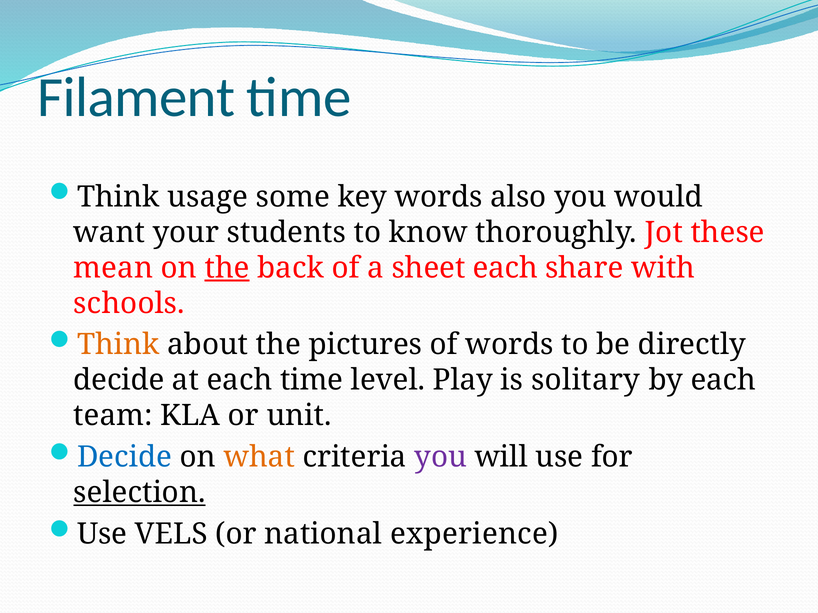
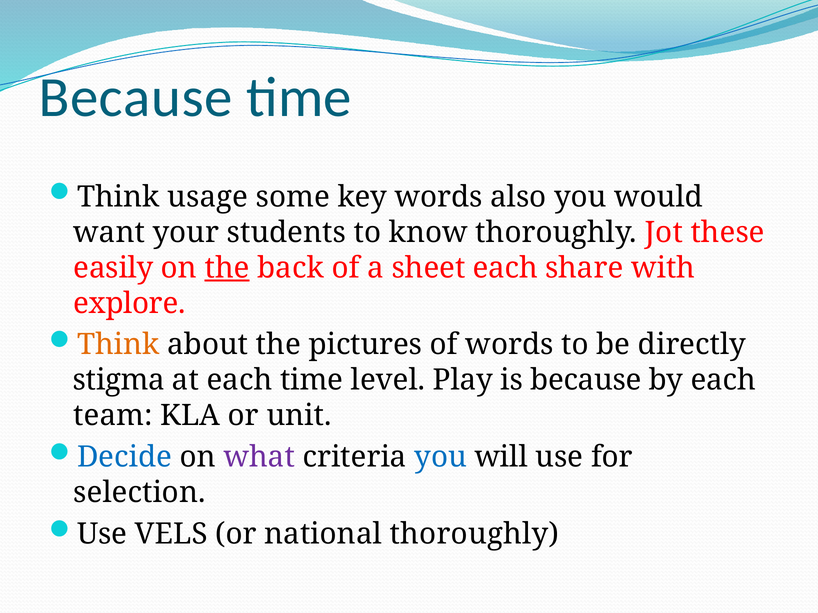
Filament: Filament -> Because (136, 98)
mean: mean -> easily (113, 268)
schools: schools -> explore (129, 304)
decide: decide -> stigma (119, 381)
is solitary: solitary -> because (586, 381)
what colour: orange -> purple (259, 457)
you colour: purple -> blue (441, 457)
selection underline: present -> none (139, 493)
national experience: experience -> thoroughly (474, 534)
